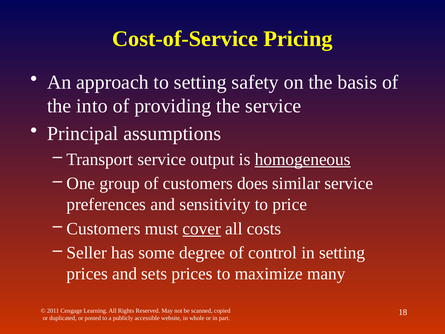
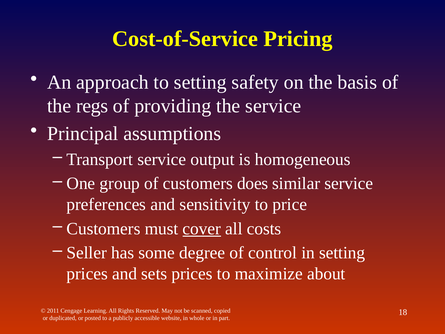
into: into -> regs (92, 106)
homogeneous underline: present -> none (303, 159)
many: many -> about (326, 274)
